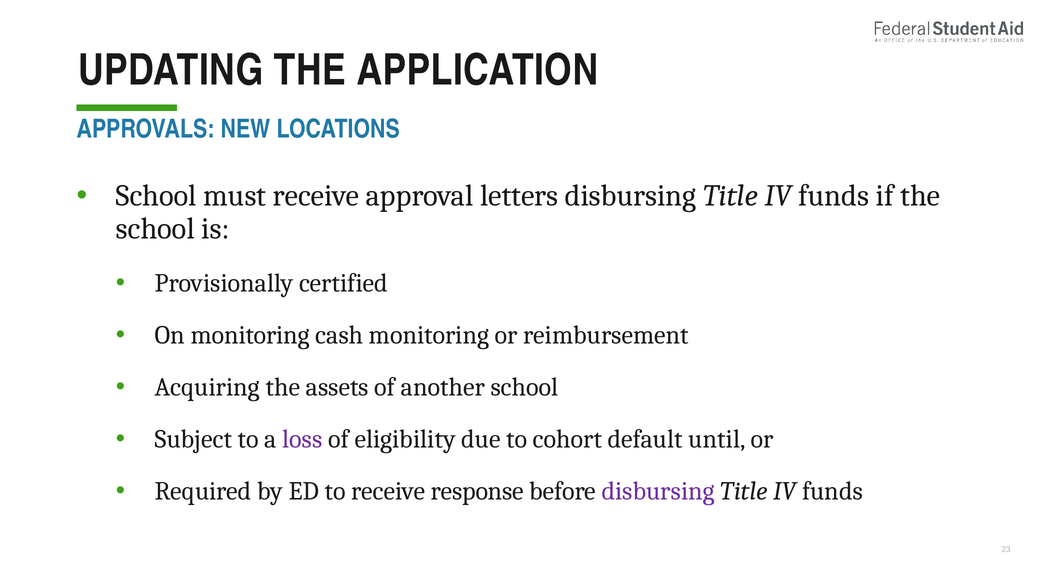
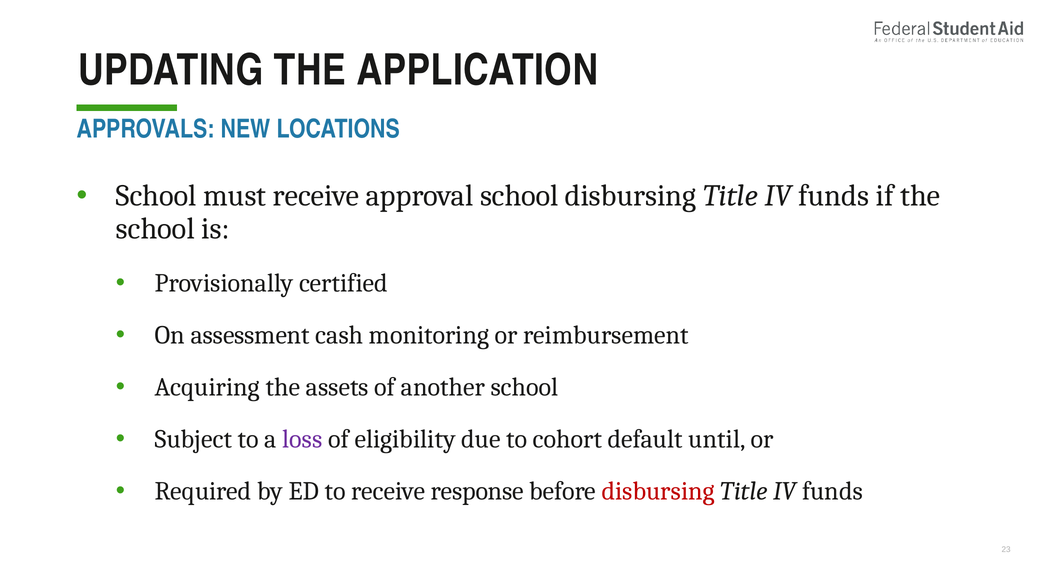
approval letters: letters -> school (519, 196)
On monitoring: monitoring -> assessment (250, 335)
disbursing colour: purple -> red (658, 491)
